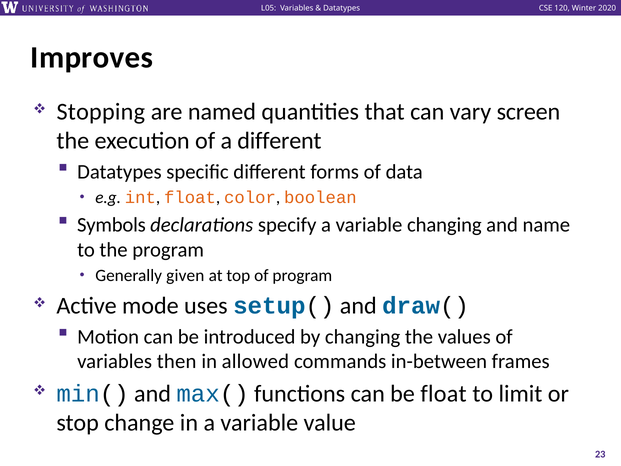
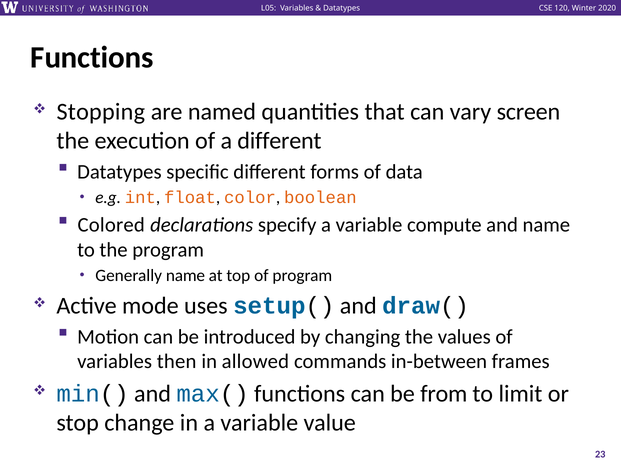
Improves: Improves -> Functions (92, 58)
Symbols: Symbols -> Colored (111, 225)
variable changing: changing -> compute (444, 225)
Generally given: given -> name (185, 276)
be float: float -> from (444, 393)
